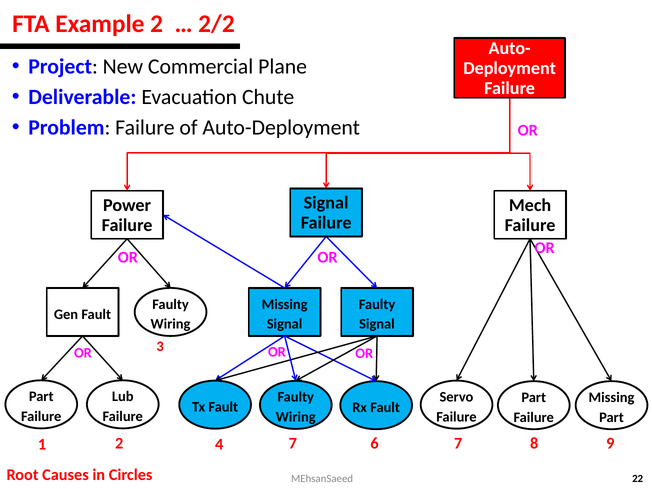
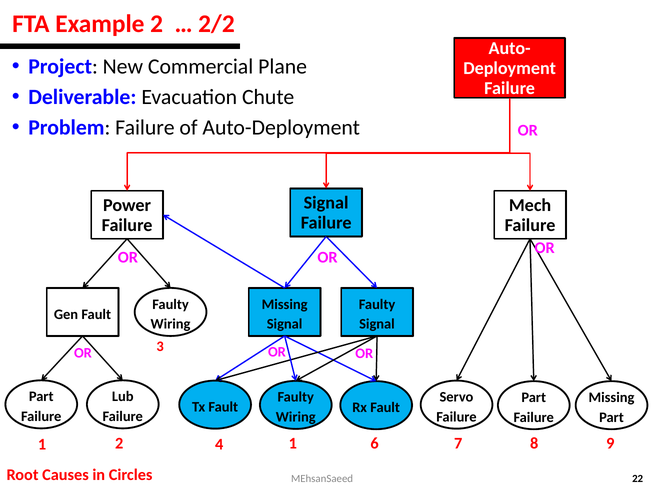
4 7: 7 -> 1 (293, 443)
